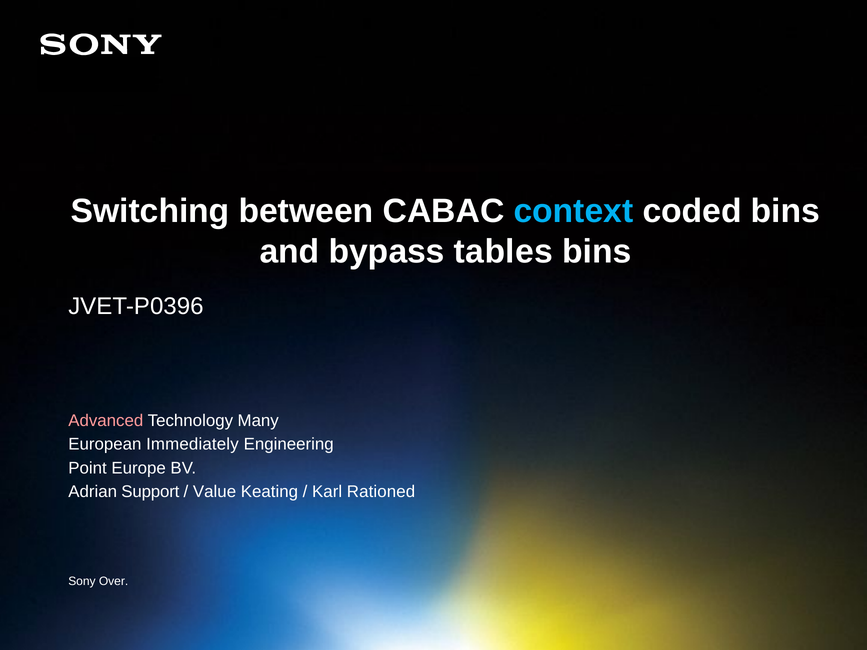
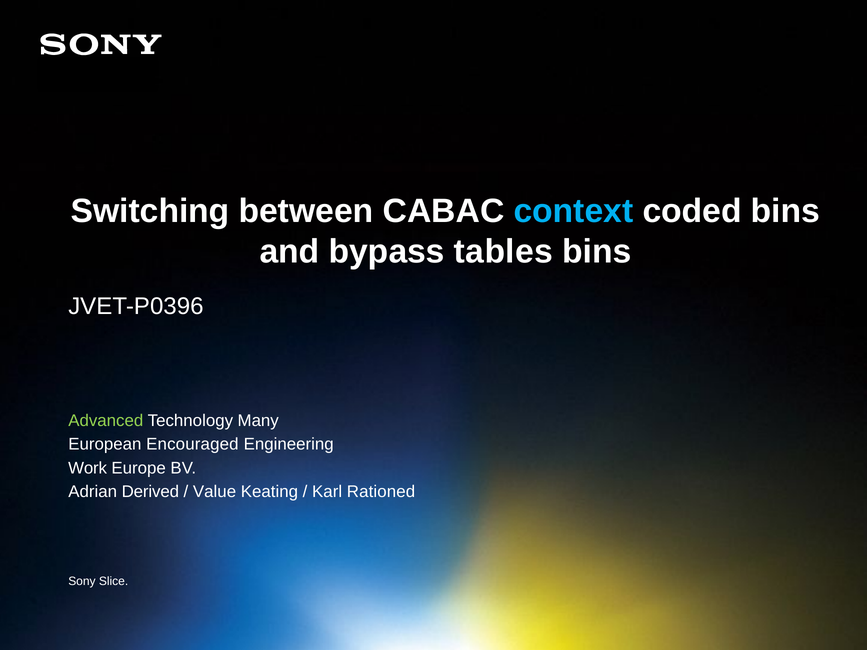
Advanced colour: pink -> light green (106, 421)
Immediately: Immediately -> Encouraged (192, 445)
Point: Point -> Work (88, 468)
Support: Support -> Derived (150, 492)
Over: Over -> Slice (114, 582)
